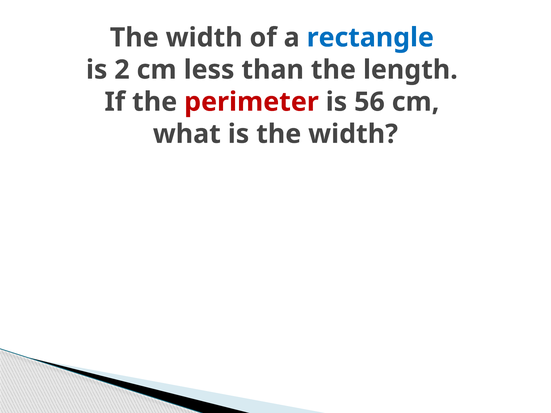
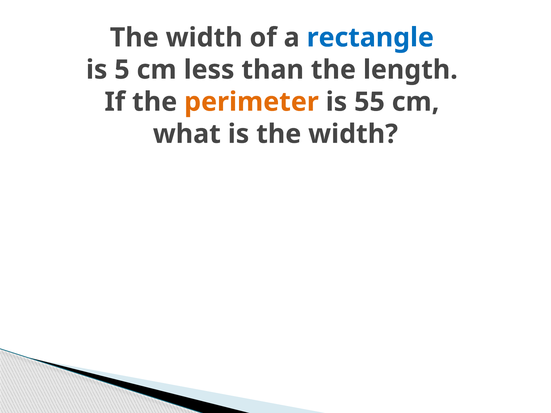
2: 2 -> 5 (122, 70)
perimeter colour: red -> orange (251, 102)
56: 56 -> 55 (369, 102)
